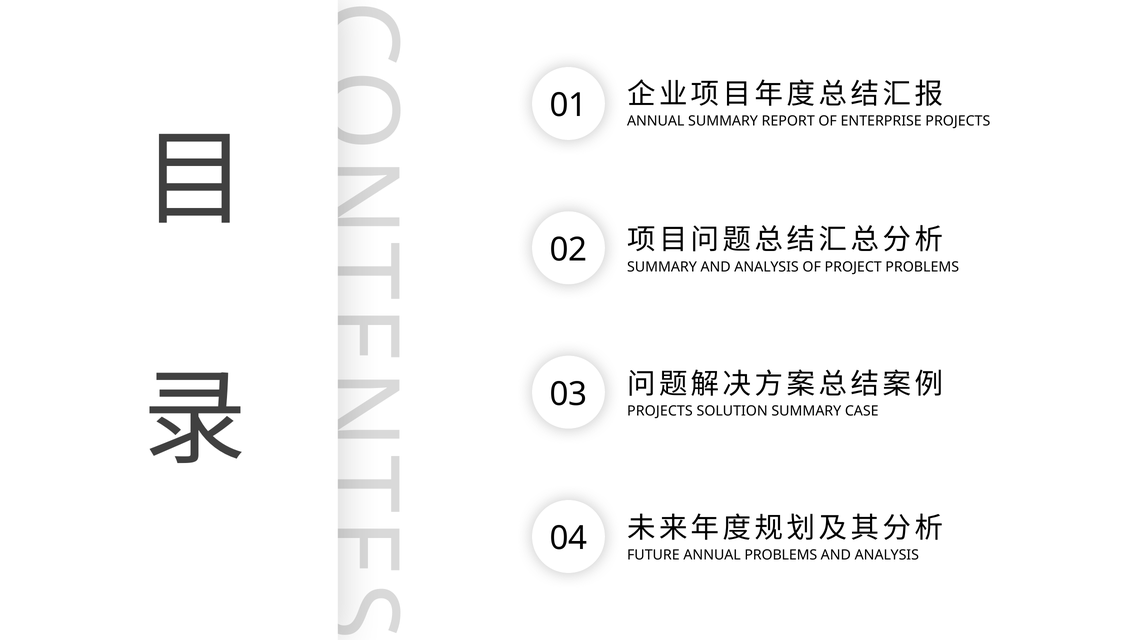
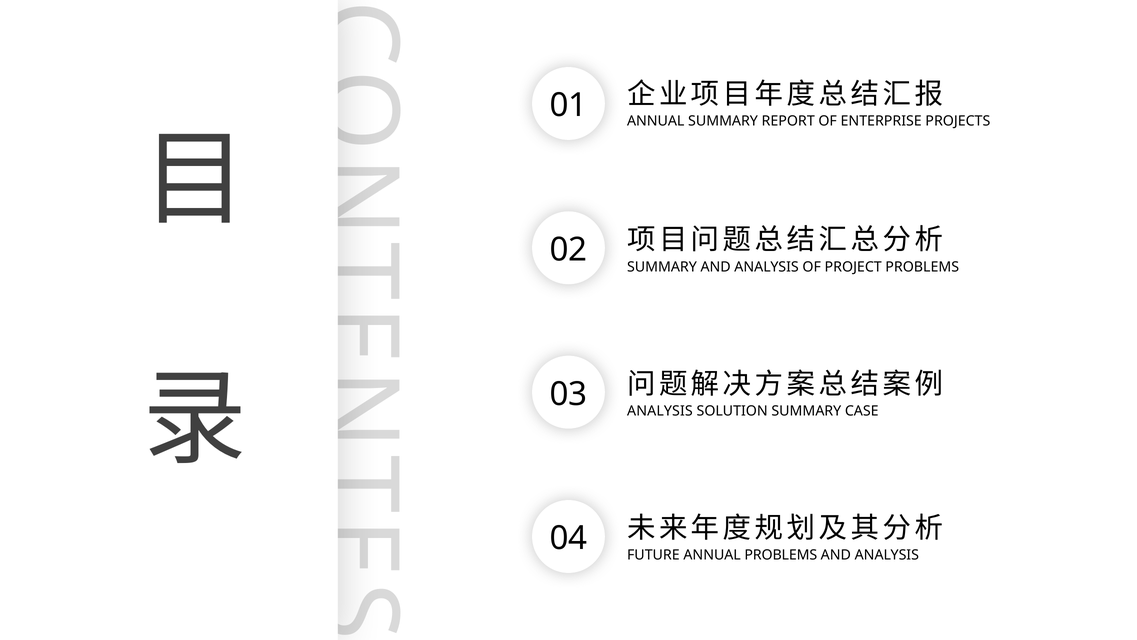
PROJECTS: PROJECTS -> ANALYSIS (660, 411)
